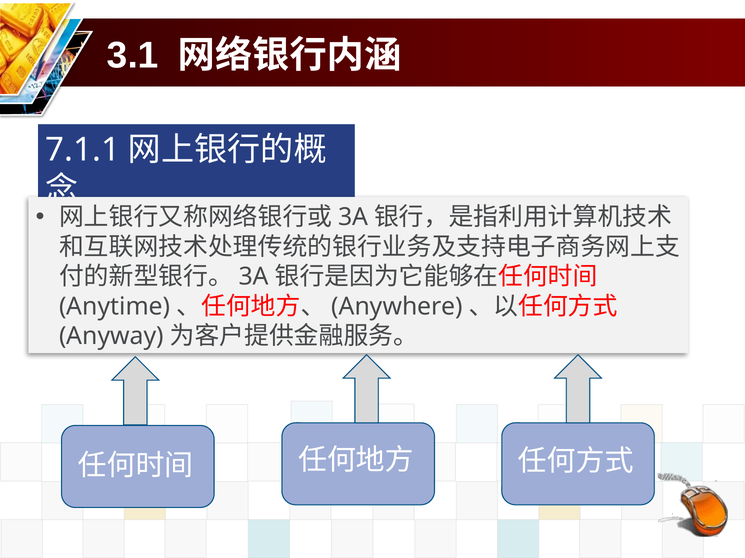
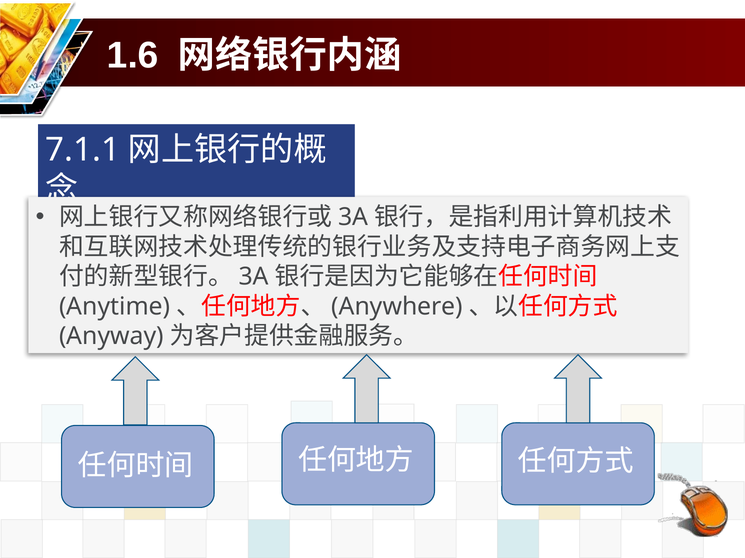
3.1: 3.1 -> 1.6 (133, 55)
